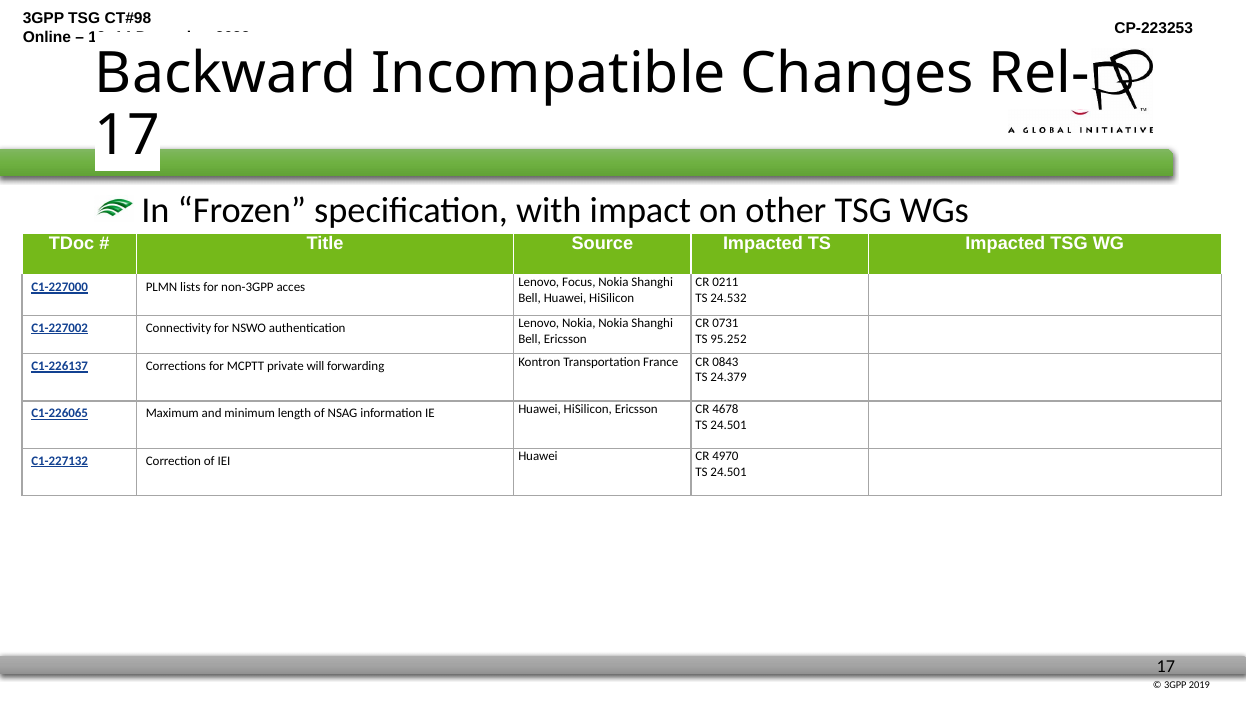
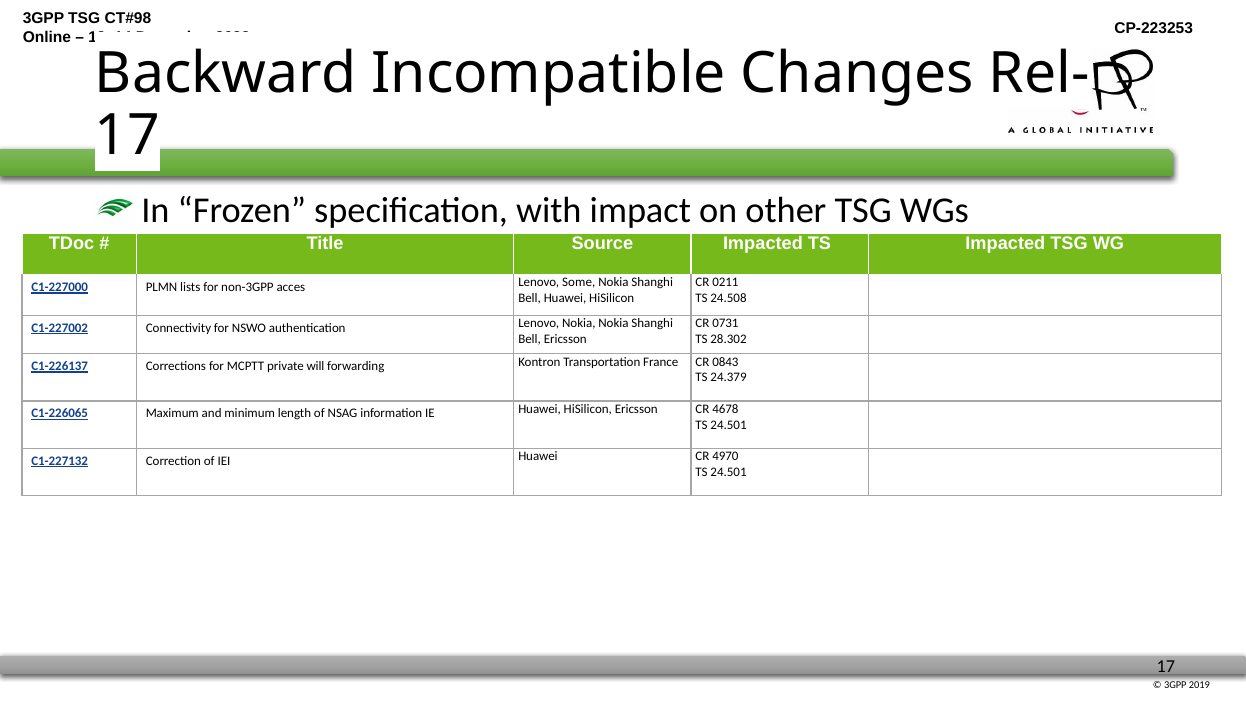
Focus: Focus -> Some (579, 283)
24.532: 24.532 -> 24.508 (728, 298)
95.252: 95.252 -> 28.302 (728, 339)
